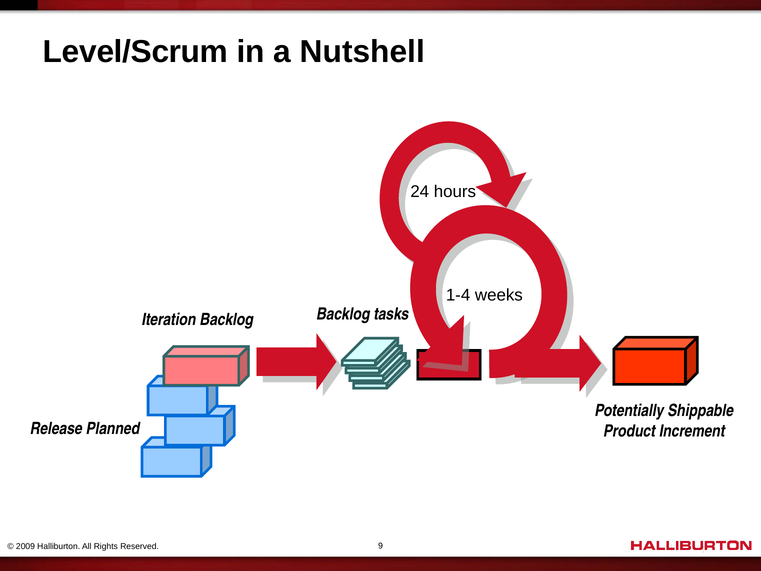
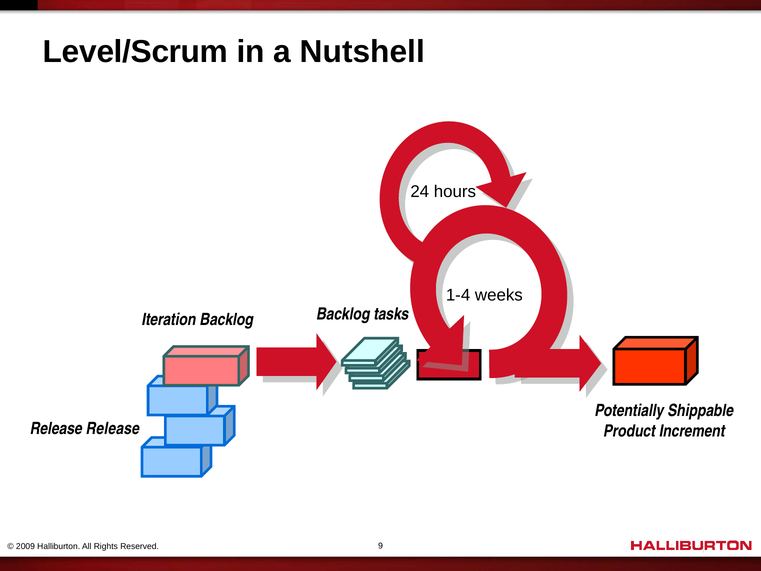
Release Planned: Planned -> Release (113, 428)
